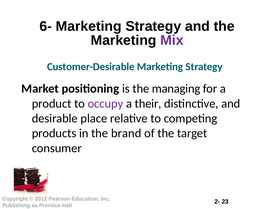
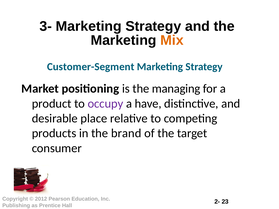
6-: 6- -> 3- (46, 26)
Mix colour: purple -> orange (172, 40)
Customer-Desirable: Customer-Desirable -> Customer-Segment (91, 67)
their: their -> have (148, 104)
